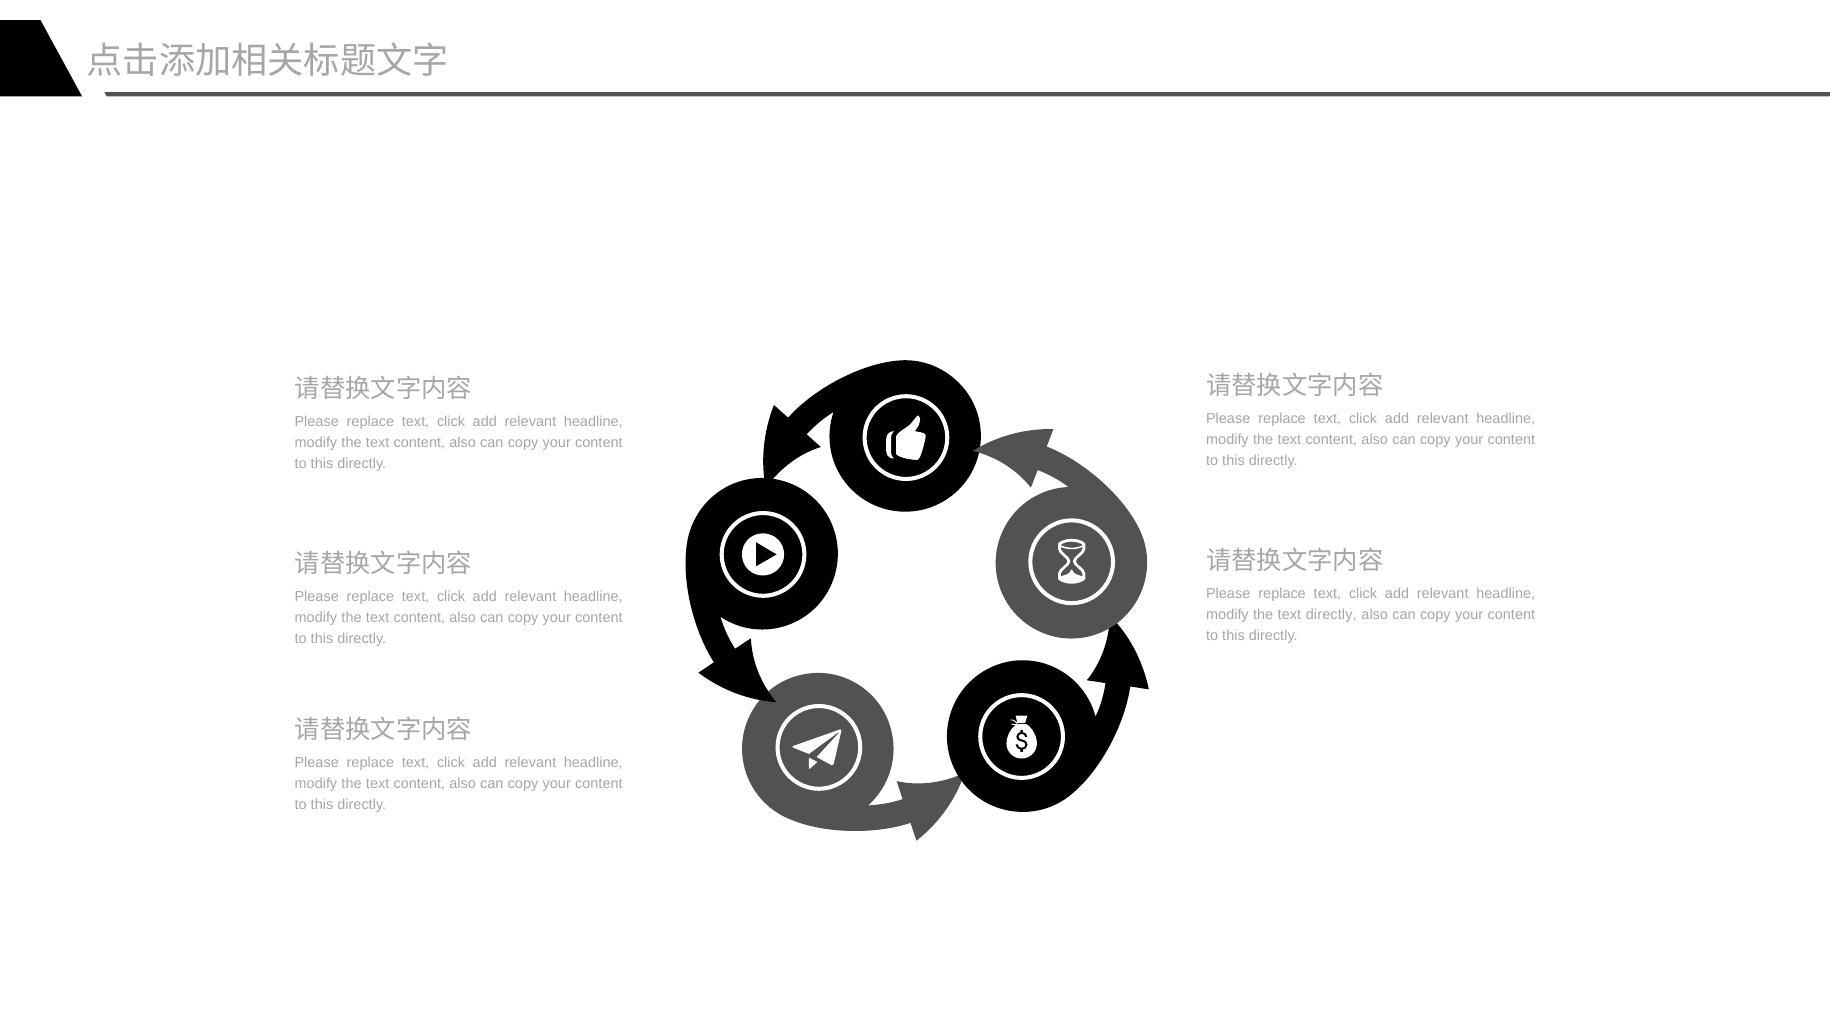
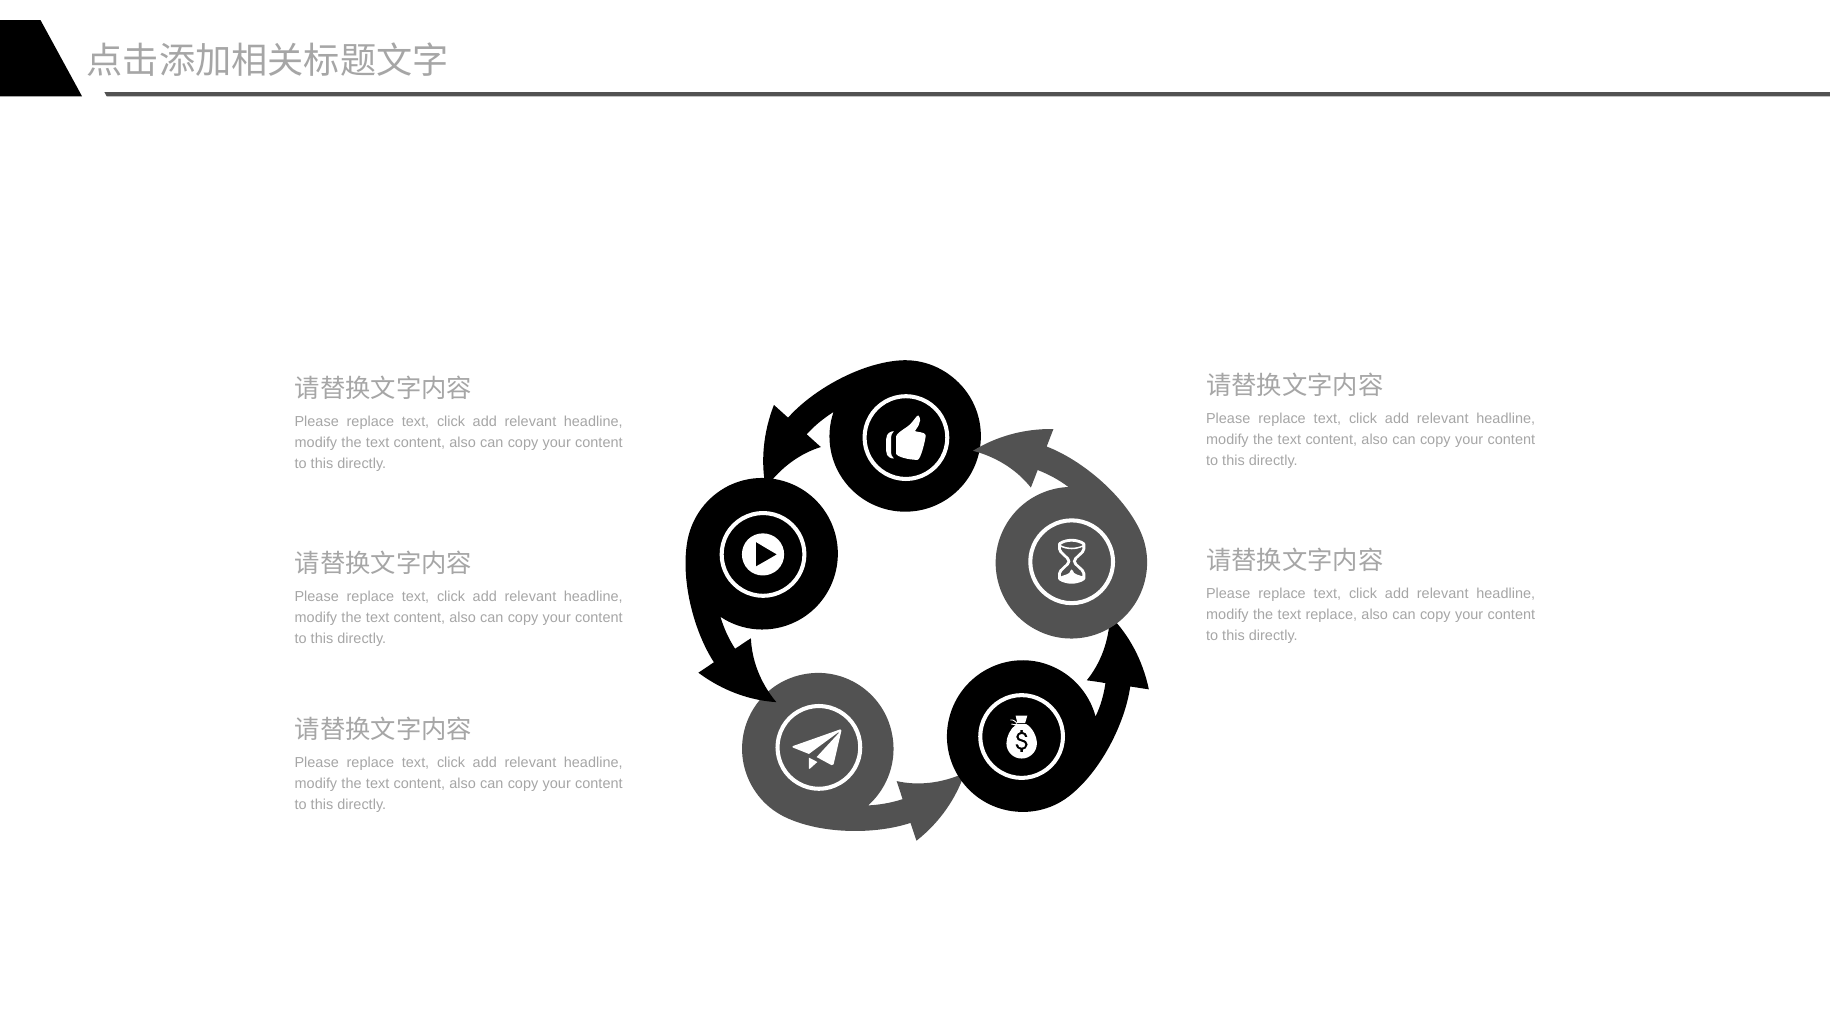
text directly: directly -> replace (1331, 614)
